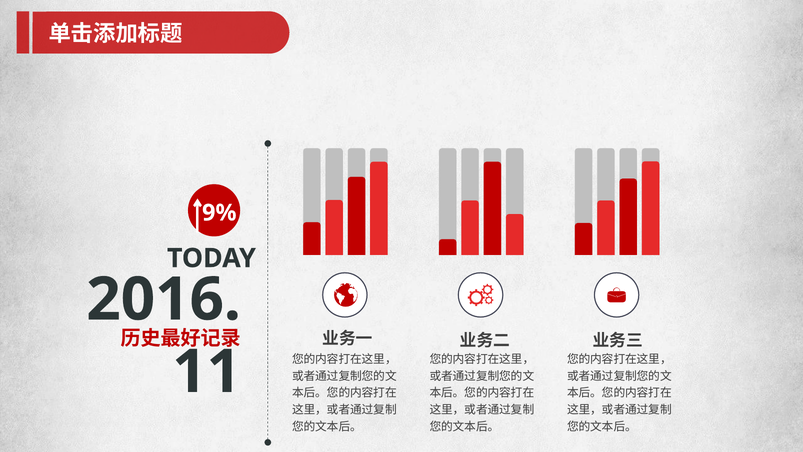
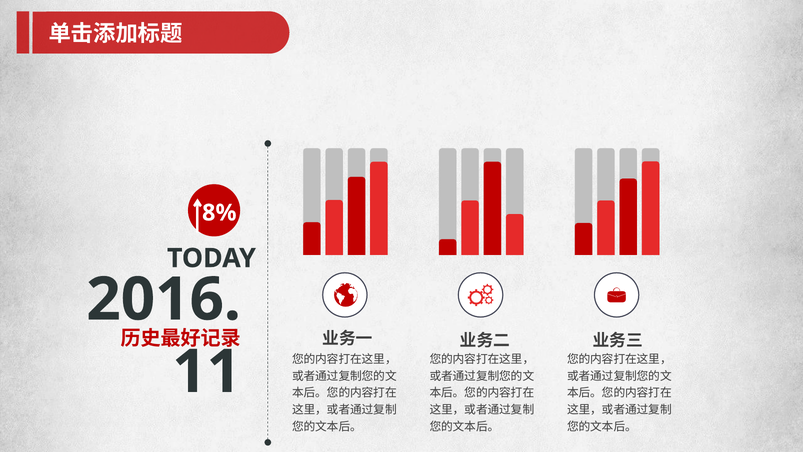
9%: 9% -> 8% (219, 213)
